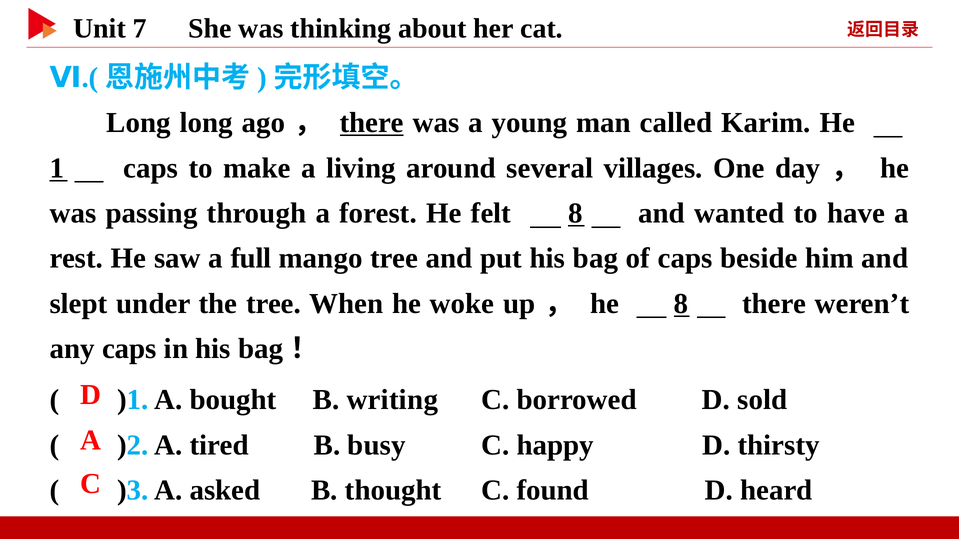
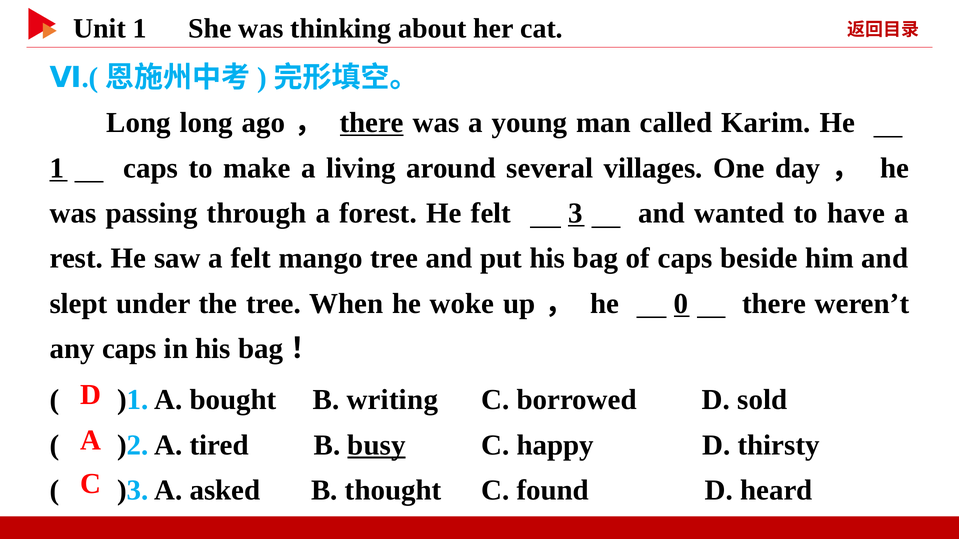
7: 7 -> 1 (140, 29)
felt 8: 8 -> 3 (575, 213)
a full: full -> felt (251, 259)
he 8: 8 -> 0 (681, 304)
busy underline: none -> present (376, 445)
